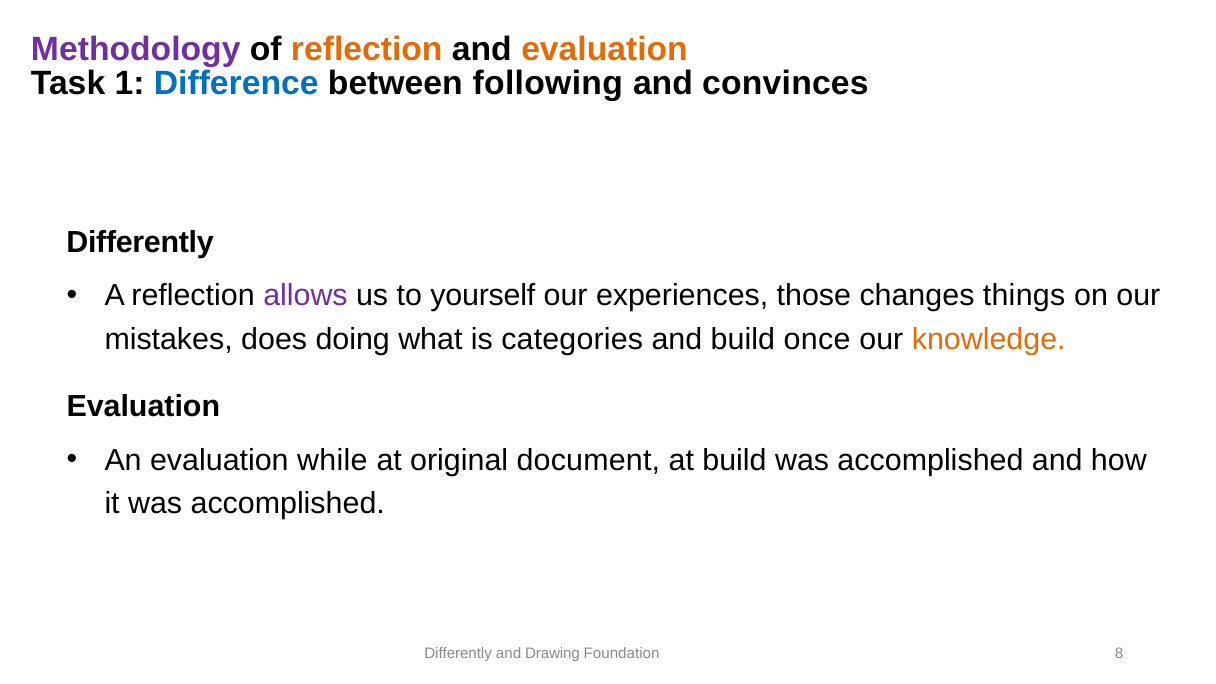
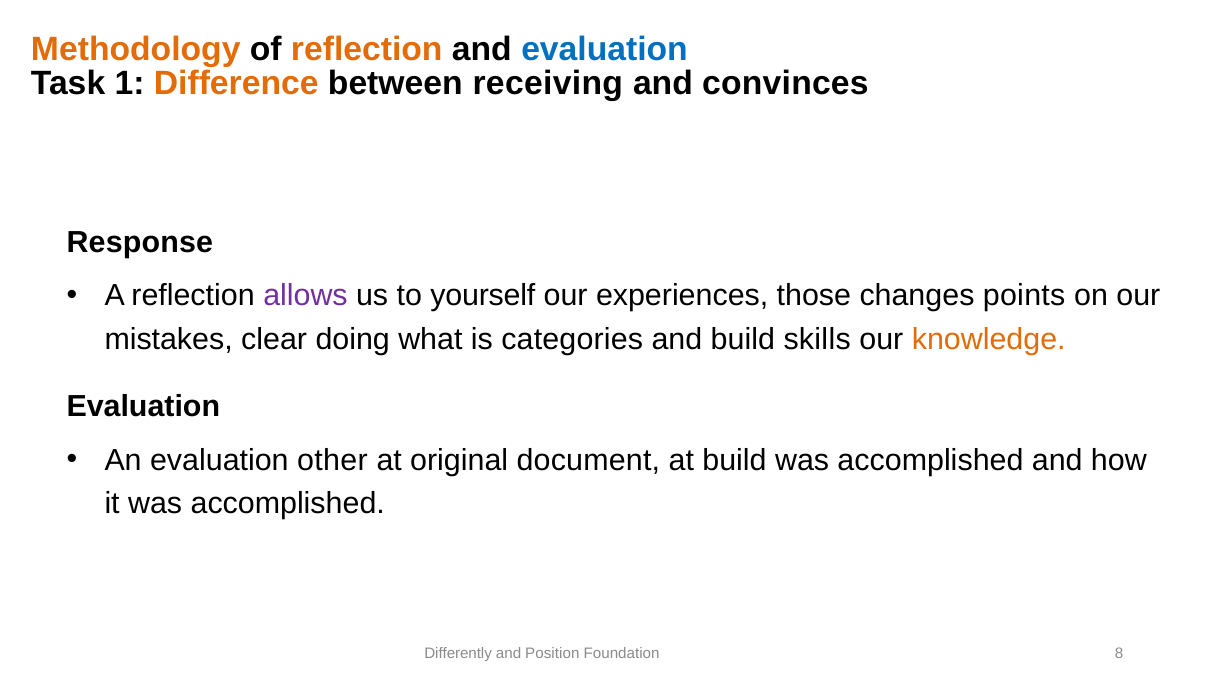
Methodology colour: purple -> orange (136, 49)
evaluation colour: orange -> blue (604, 49)
Difference colour: blue -> orange (236, 83)
following: following -> receiving (548, 83)
Differently: Differently -> Response (140, 242)
things: things -> points (1024, 296)
does: does -> clear (274, 340)
once: once -> skills (817, 340)
while: while -> other (332, 460)
Drawing: Drawing -> Position (552, 653)
